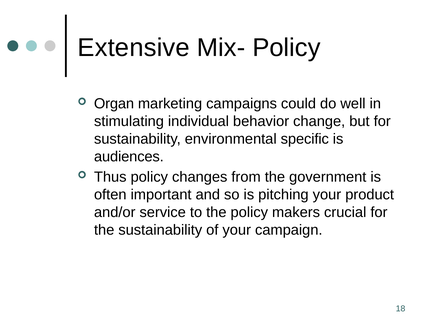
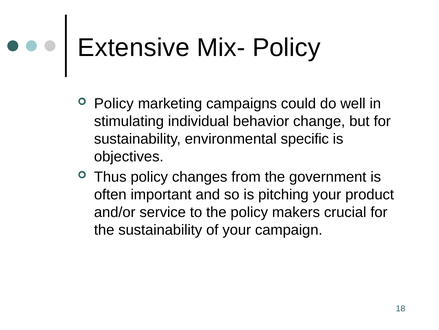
Organ: Organ -> Policy (114, 103)
audiences: audiences -> objectives (129, 156)
